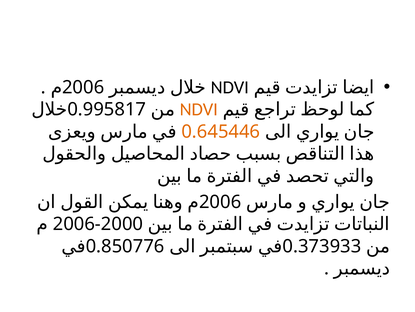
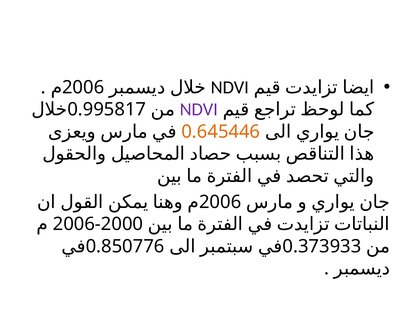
NDVI colour: orange -> purple (199, 109)
